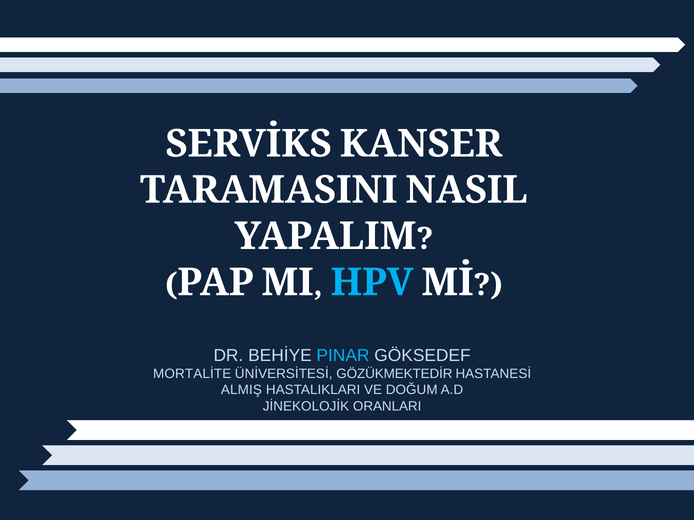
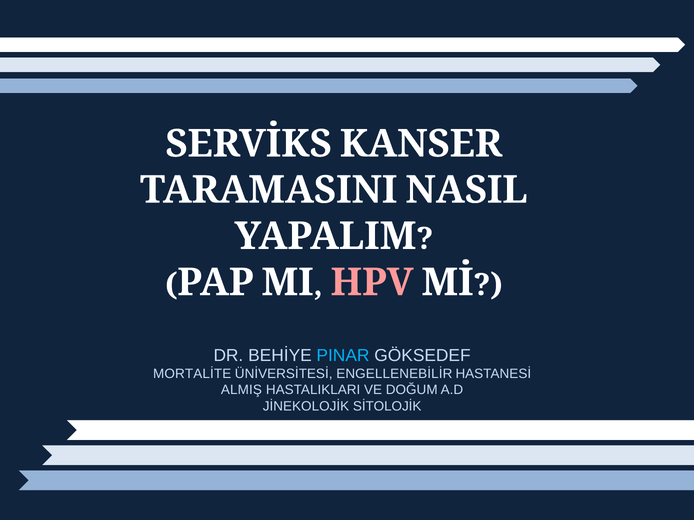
HPV colour: light blue -> pink (372, 283)
GÖZÜKMEKTEDİR: GÖZÜKMEKTEDİR -> ENGELLENEBİLİR (394, 374)
ORANLARI: ORANLARI -> SİTOLOJİK (387, 407)
